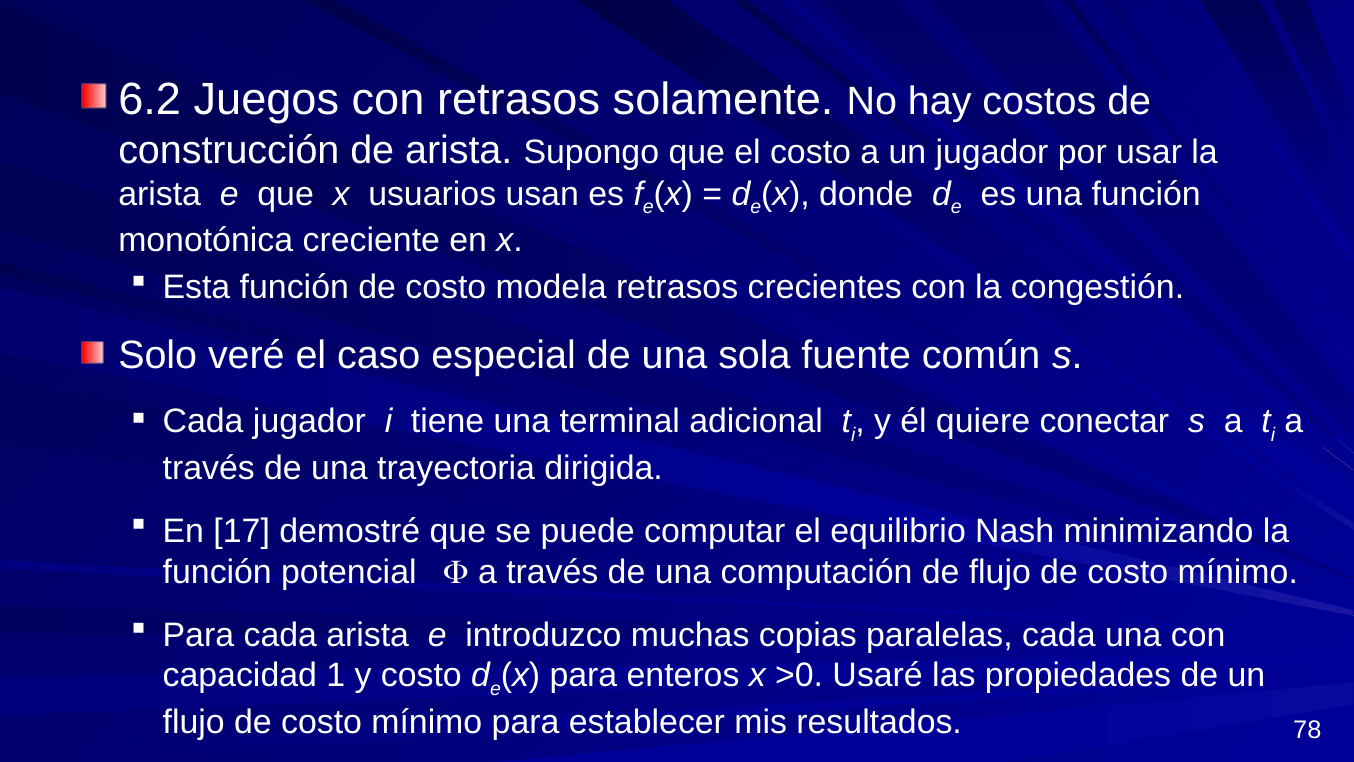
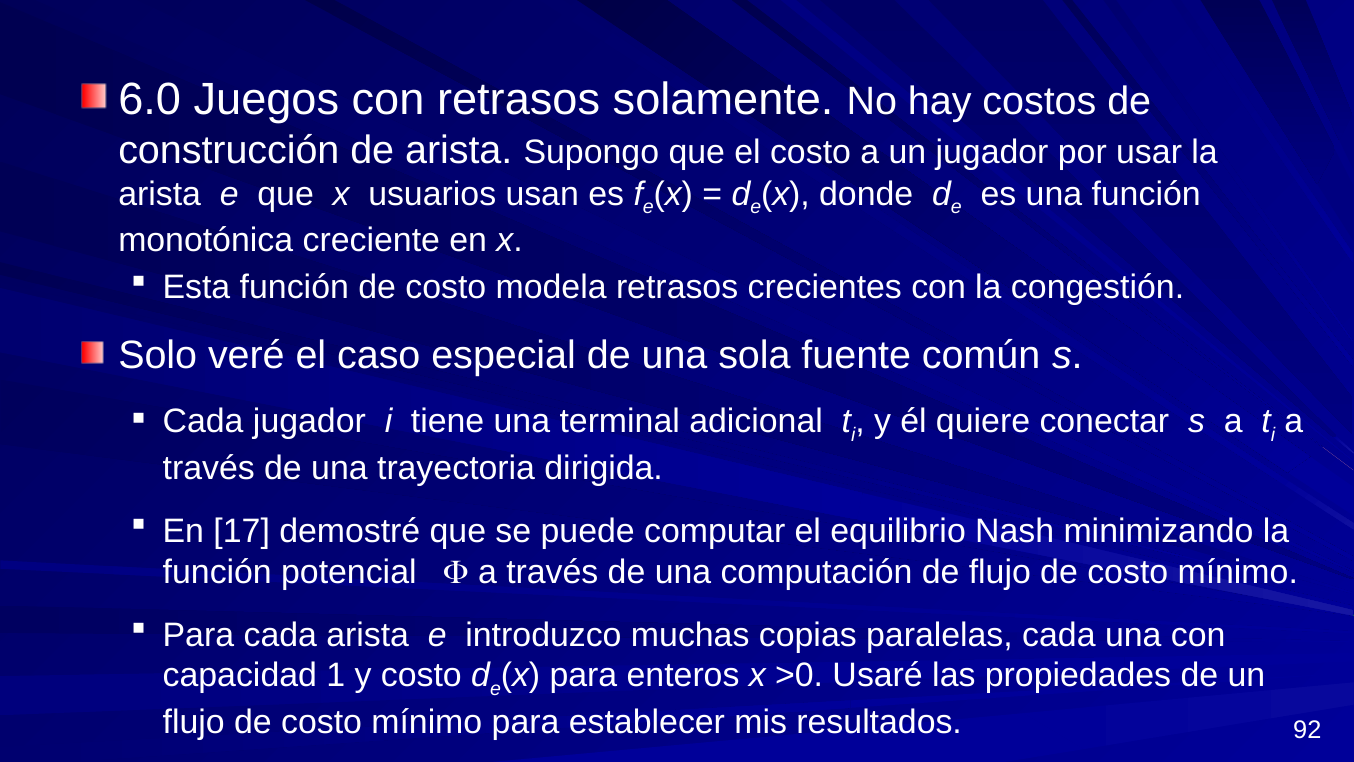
6.2: 6.2 -> 6.0 (150, 100)
78: 78 -> 92 (1307, 730)
